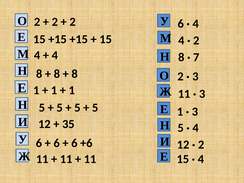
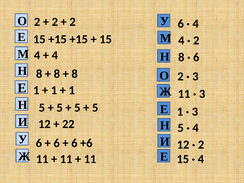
7: 7 -> 6 (196, 57)
35: 35 -> 22 (68, 124)
